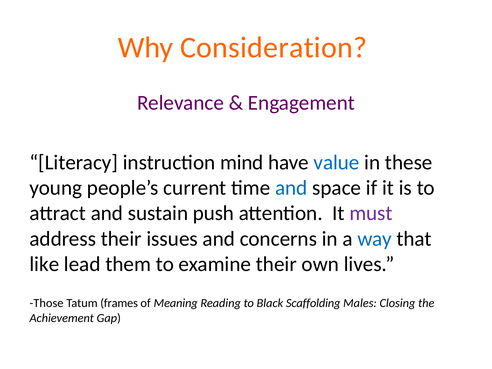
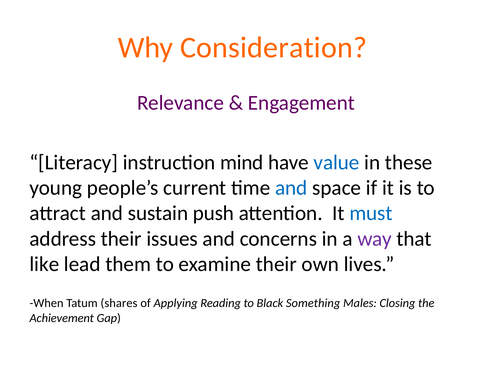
must colour: purple -> blue (371, 213)
way colour: blue -> purple (375, 239)
Those: Those -> When (47, 303)
frames: frames -> shares (119, 303)
Meaning: Meaning -> Applying (176, 303)
Scaffolding: Scaffolding -> Something (313, 303)
